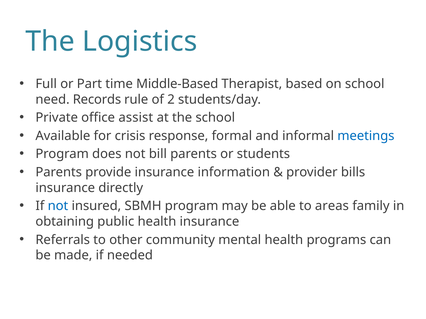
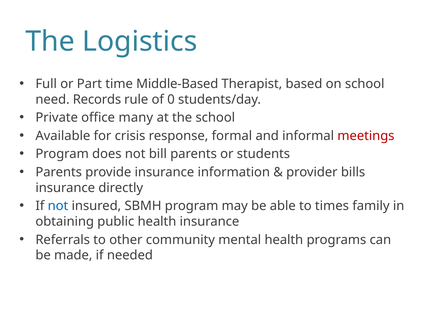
2: 2 -> 0 (171, 100)
assist: assist -> many (136, 118)
meetings colour: blue -> red (366, 136)
areas: areas -> times (332, 206)
